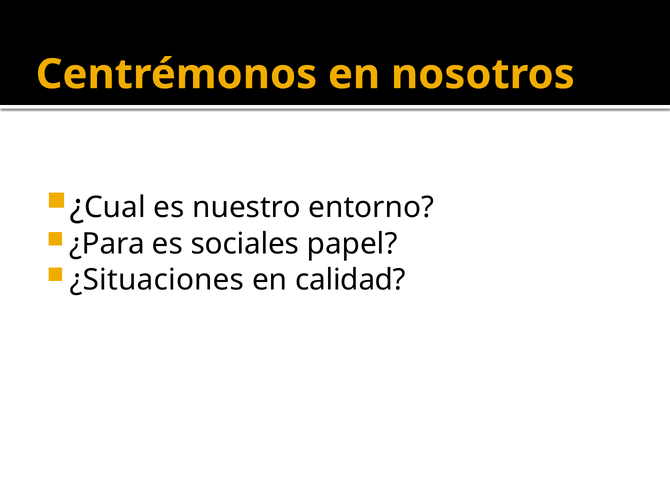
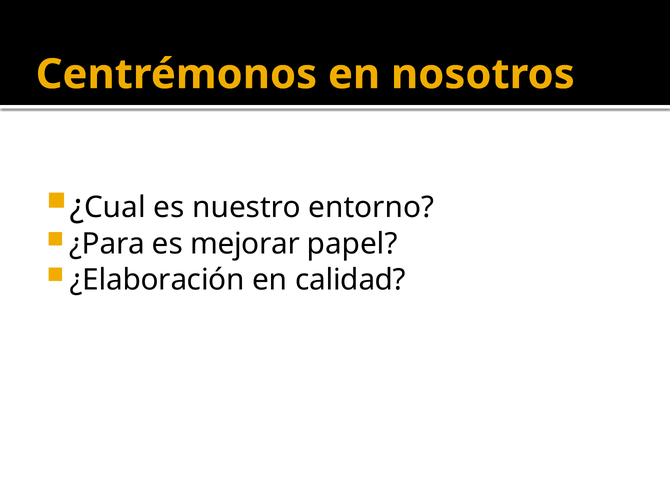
sociales: sociales -> mejorar (245, 244)
¿Situaciones: ¿Situaciones -> ¿Elaboración (157, 280)
